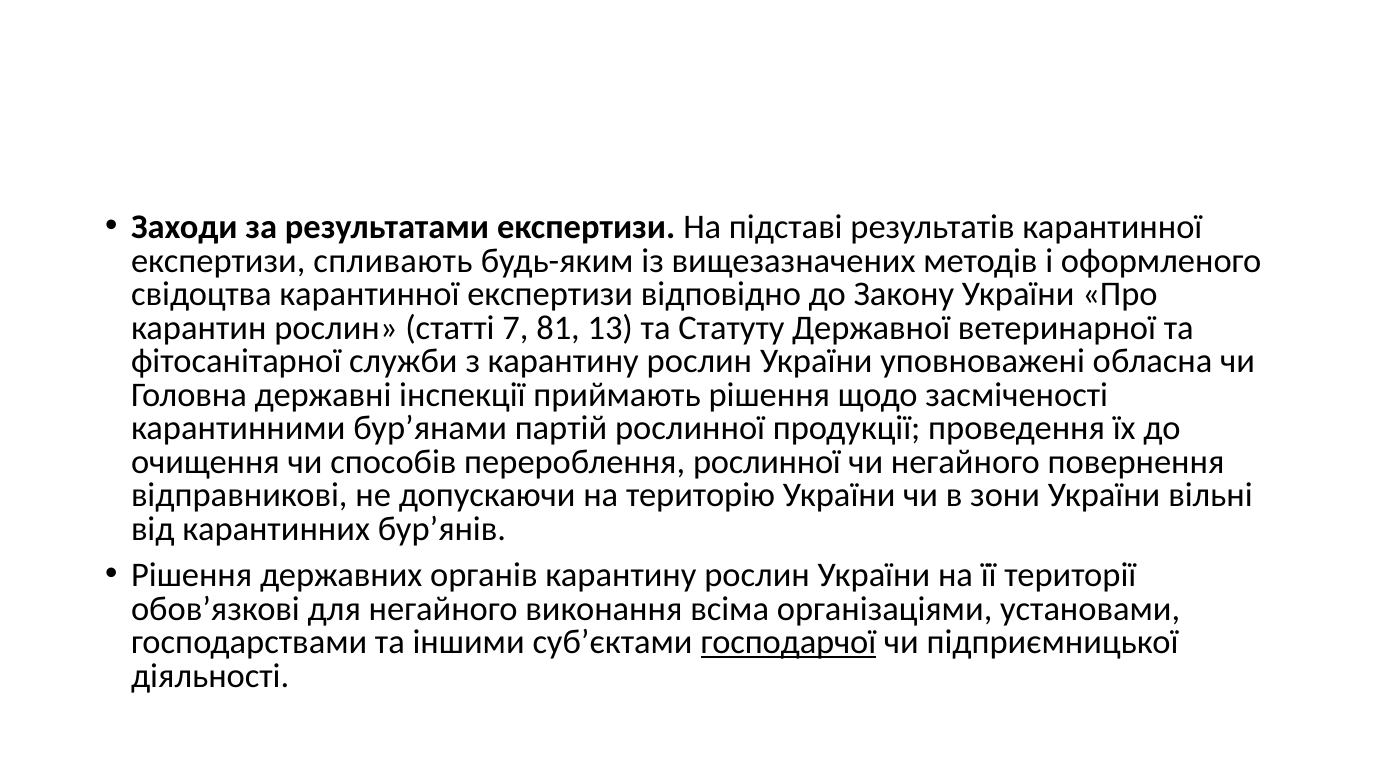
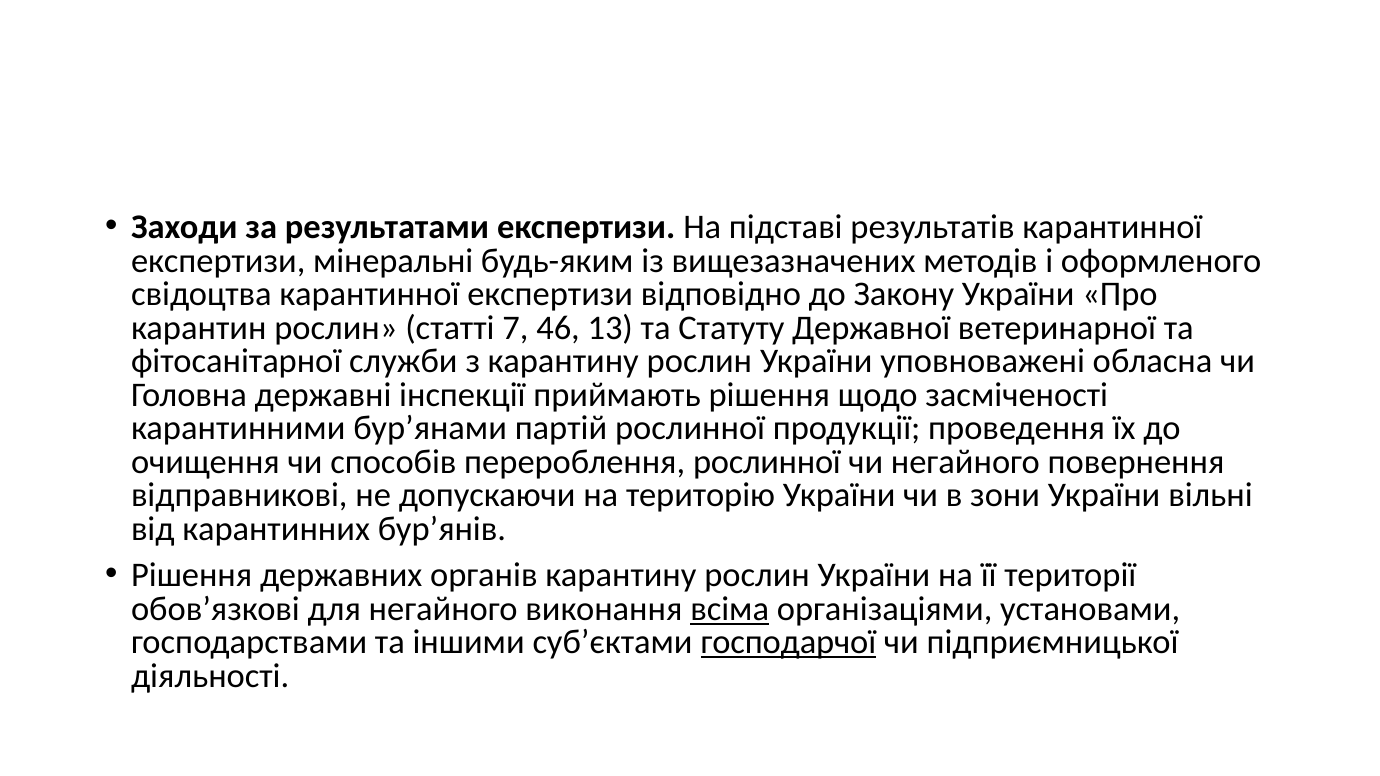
спливають: спливають -> мінеральні (393, 261)
81: 81 -> 46 (558, 328)
всіма underline: none -> present (730, 609)
